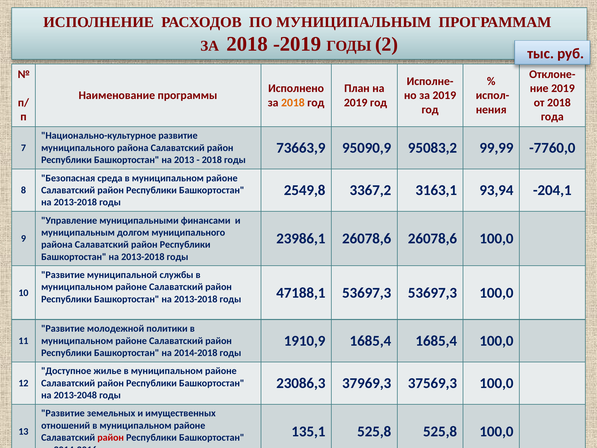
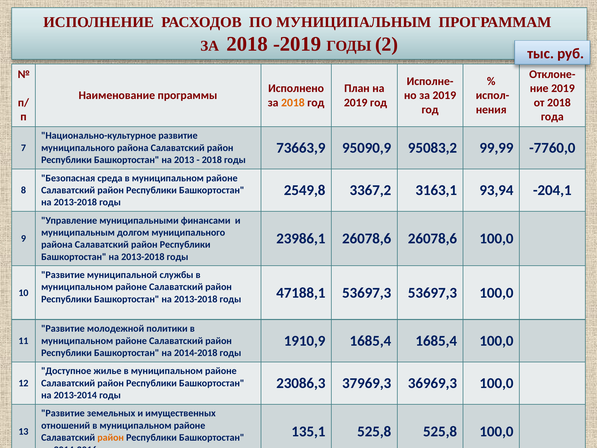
37569,3: 37569,3 -> 36969,3 (432, 383)
2013-2048: 2013-2048 -> 2013-2014 (75, 395)
район colour: red -> orange (111, 437)
